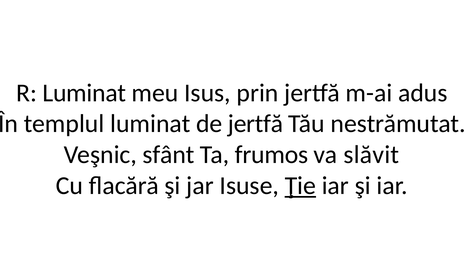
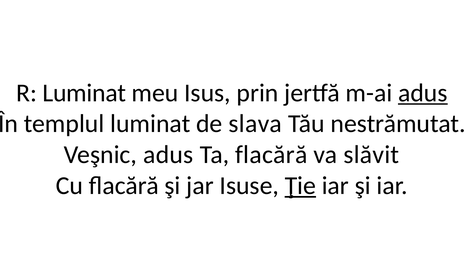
adus underline: none -> present (423, 93)
de jertfă: jertfă -> slava (255, 124)
Veşnic sfânt: sfânt -> adus (168, 155)
Ta frumos: frumos -> flacără (271, 155)
